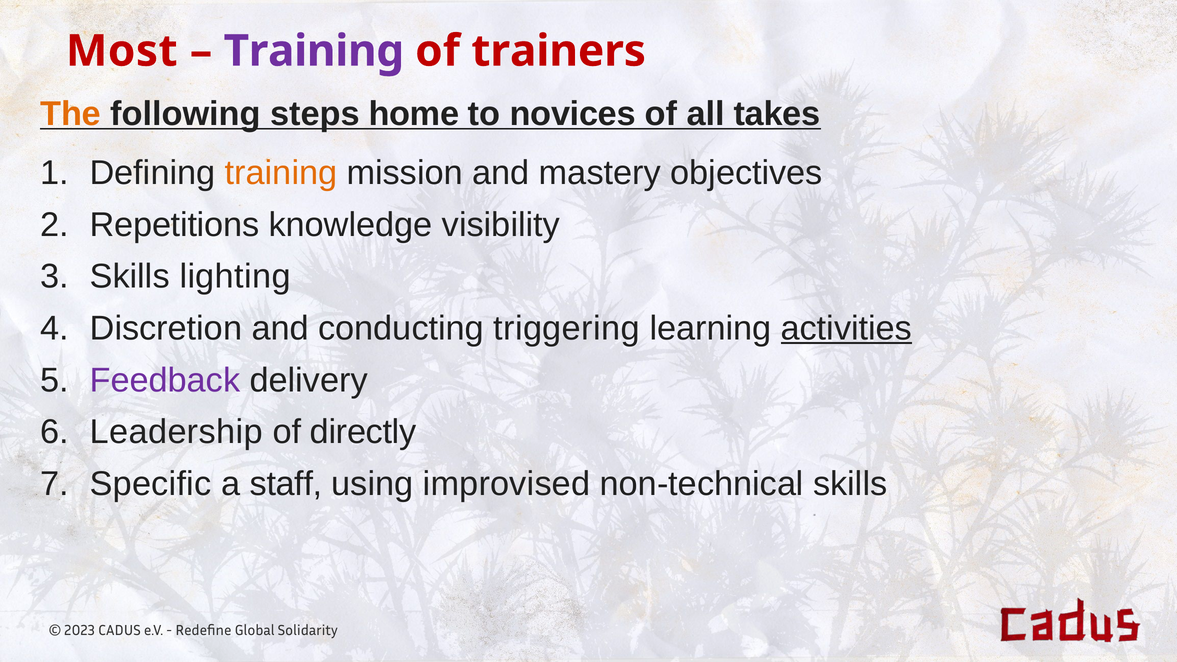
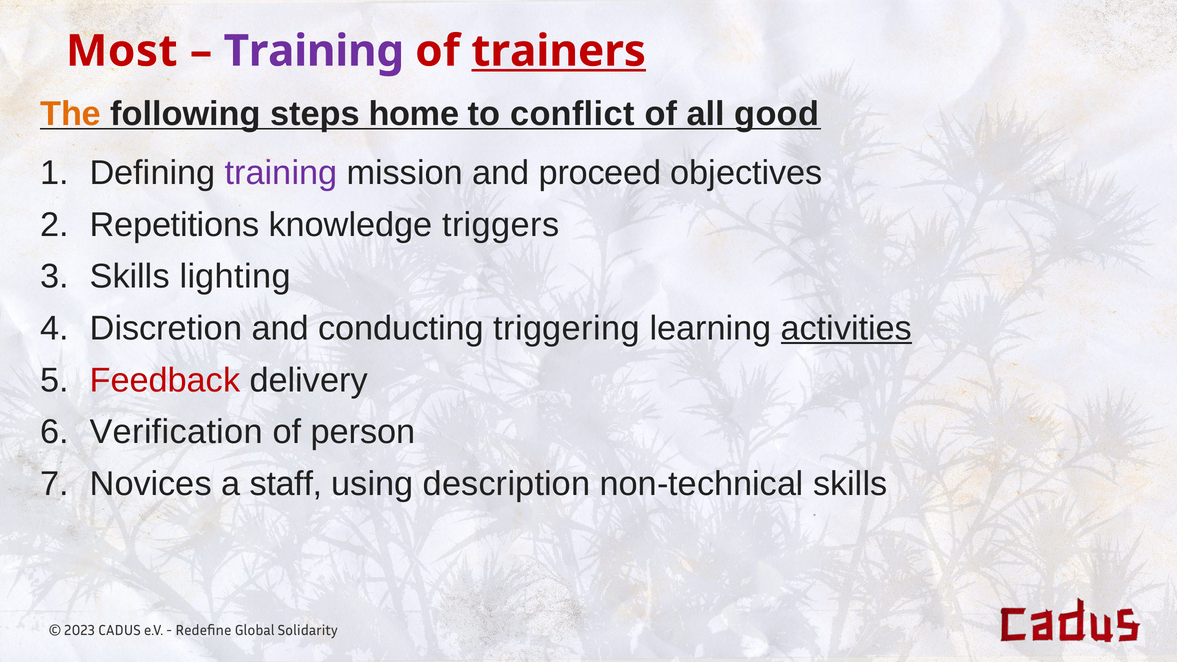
trainers underline: none -> present (559, 51)
novices: novices -> conflict (572, 114)
takes: takes -> good (777, 114)
training colour: orange -> purple (281, 173)
mastery: mastery -> proceed (600, 173)
visibility: visibility -> triggers (501, 225)
Feedback colour: purple -> red (165, 380)
Leadership: Leadership -> Verification (176, 432)
directly: directly -> person (363, 432)
Specific: Specific -> Novices (151, 484)
improvised: improvised -> description (507, 484)
